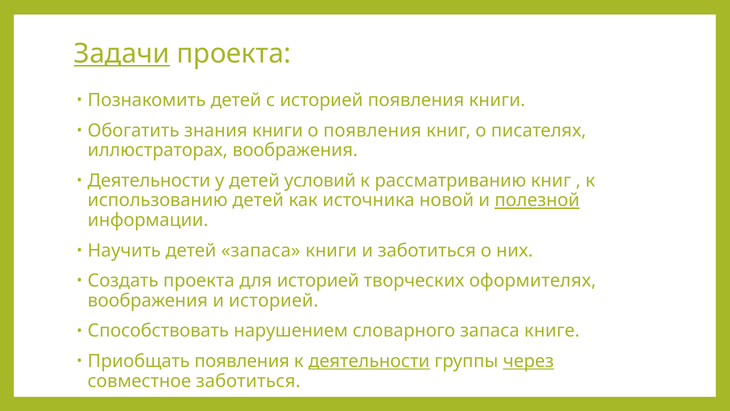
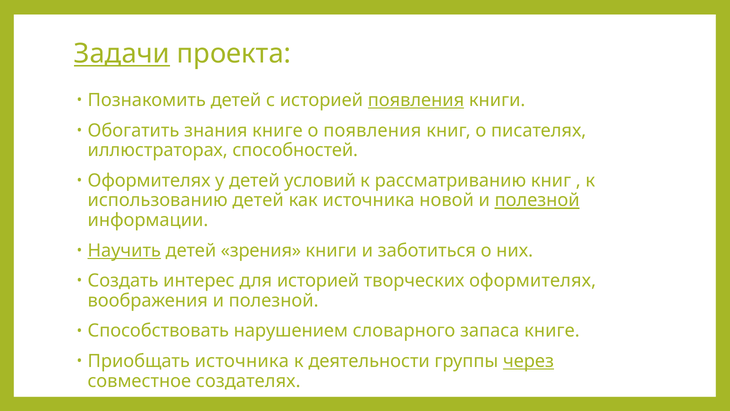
появления underline: none -> present (416, 100)
знания книги: книги -> книге (277, 130)
иллюстраторах воображения: воображения -> способностей (295, 150)
Деятельности: Деятельности -> Оформителях (149, 180)
Научить underline: none -> present (124, 250)
детей запаса: запаса -> зрения (261, 250)
Создать проекта: проекта -> интерес (199, 281)
воображения и историей: историей -> полезной (274, 300)
Приобщать появления: появления -> источника (242, 361)
деятельности underline: present -> none (369, 361)
совместное заботиться: заботиться -> создателях (248, 381)
